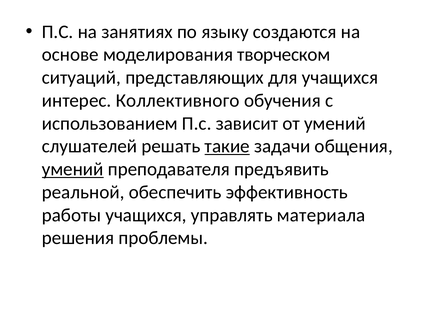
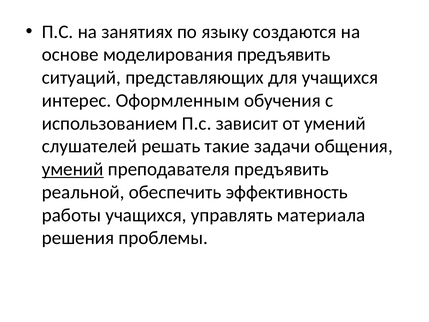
моделирования творческом: творческом -> предъявить (284, 55)
Коллективного: Коллективного -> Оформленным (178, 100)
такие underline: present -> none (227, 146)
